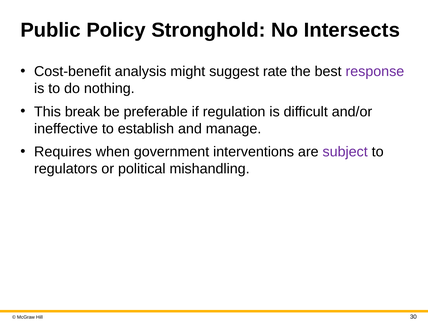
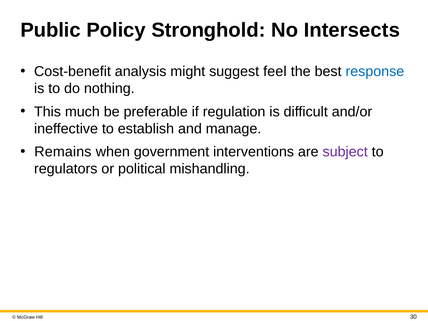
rate: rate -> feel (275, 71)
response colour: purple -> blue (375, 71)
break: break -> much (82, 112)
Requires: Requires -> Remains (63, 152)
